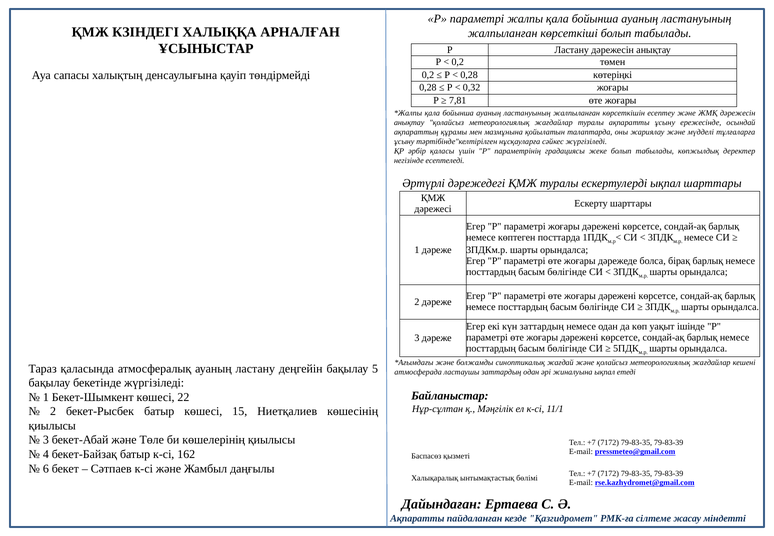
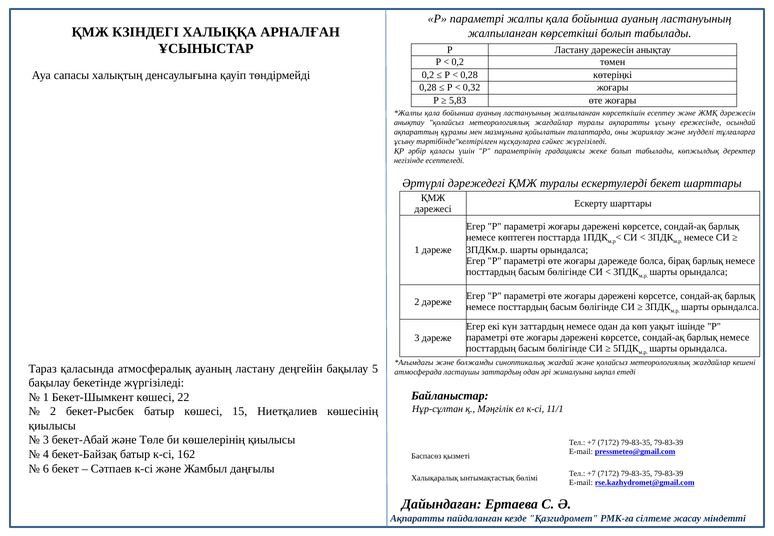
7,81: 7,81 -> 5,83 (458, 100)
ескертулерді ықпал: ықпал -> бекет (665, 183)
